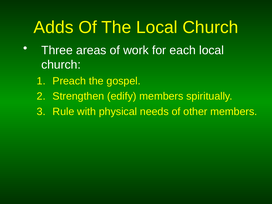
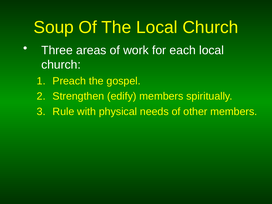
Adds: Adds -> Soup (54, 27)
